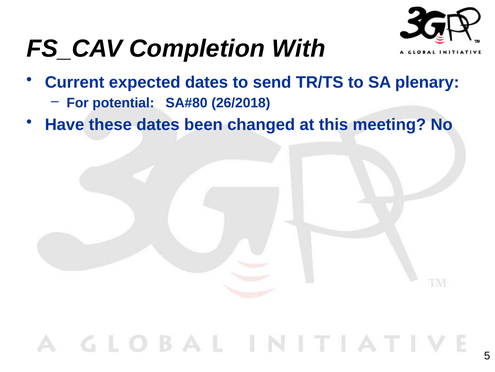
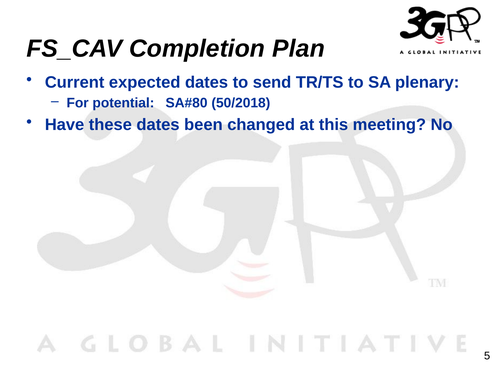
With: With -> Plan (299, 49)
26/2018: 26/2018 -> 50/2018 (241, 103)
